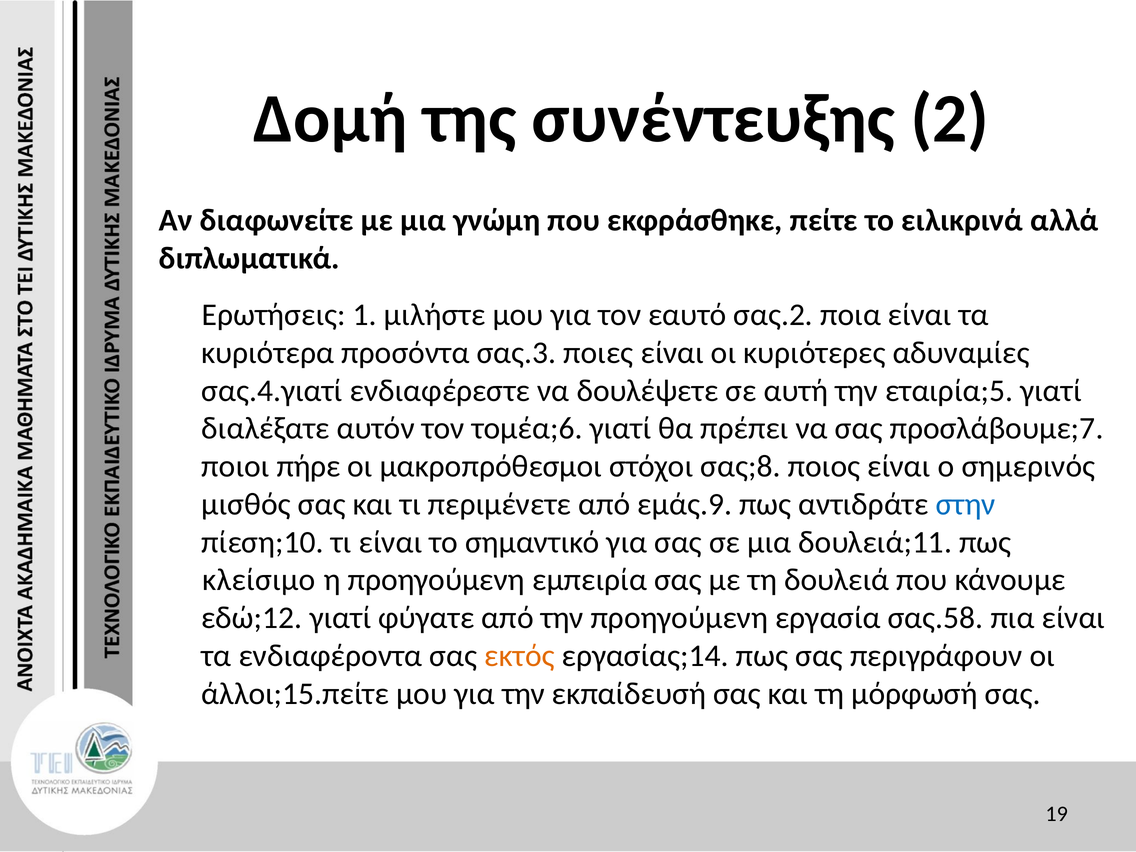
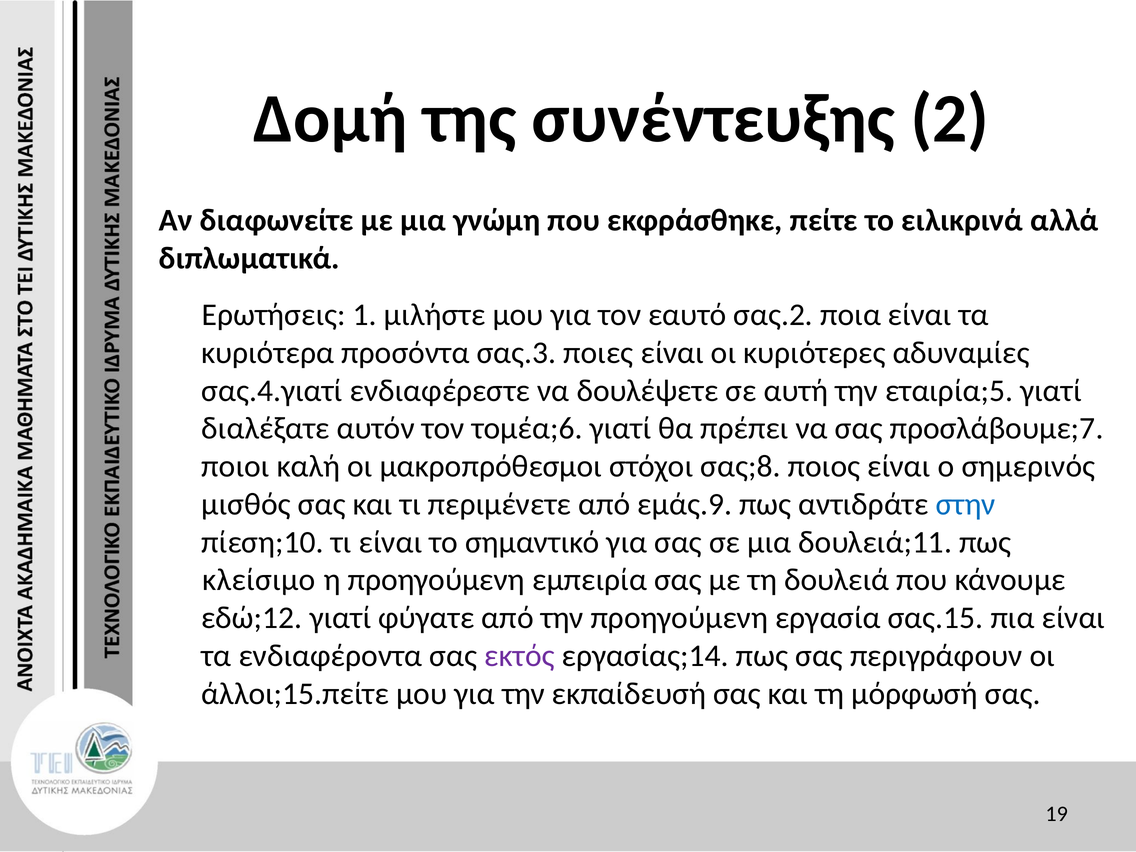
πήρε: πήρε -> καλή (308, 466)
σας.58: σας.58 -> σας.15 (936, 618)
εκτός colour: orange -> purple (519, 656)
